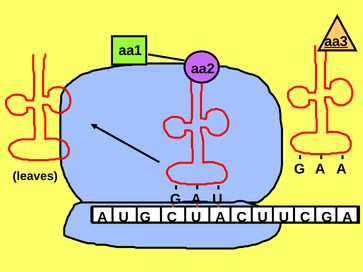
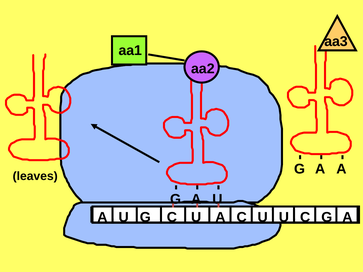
aa3 underline: present -> none (336, 41)
